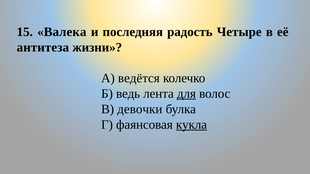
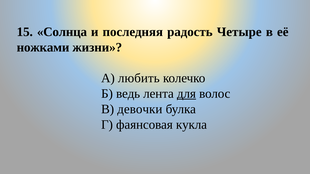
Валека: Валека -> Солнца (62, 32)
антитеза: антитеза -> ножками (43, 47)
ведётся: ведётся -> любить (139, 78)
кукла underline: present -> none (191, 125)
